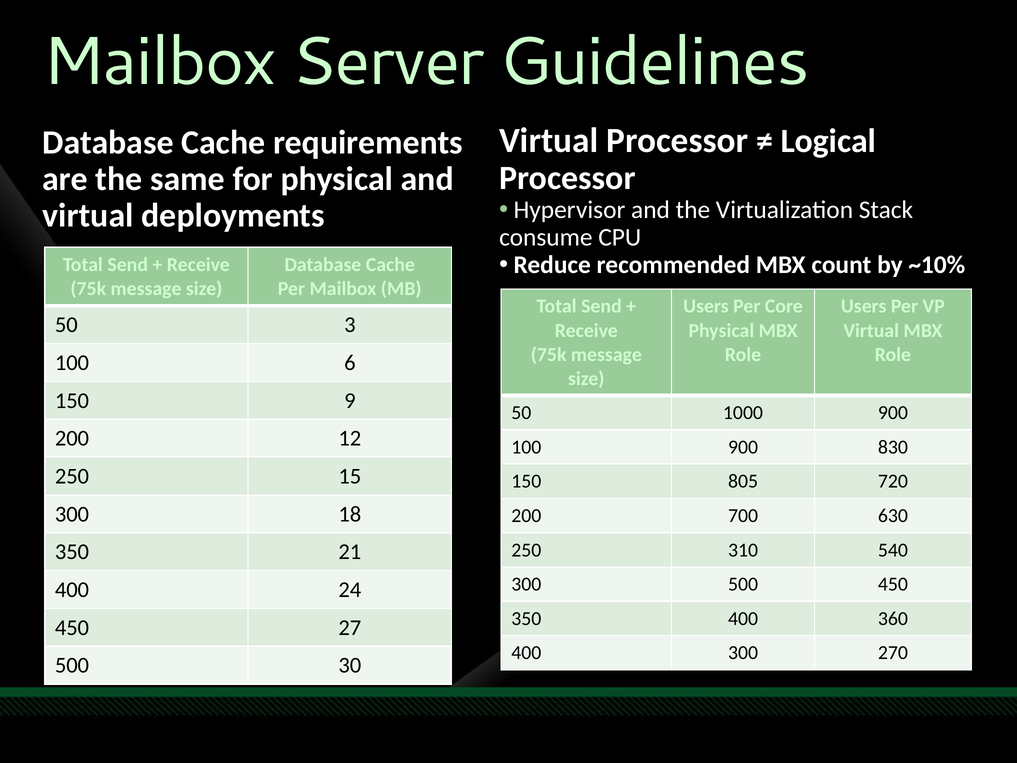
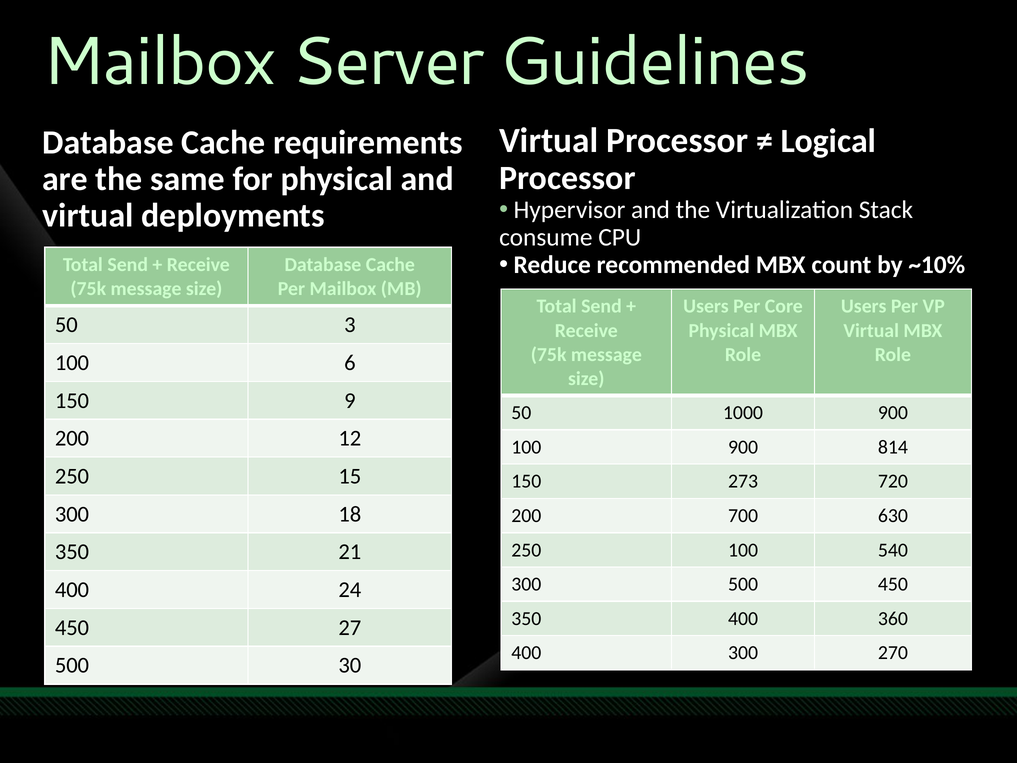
830: 830 -> 814 (893, 447)
805: 805 -> 273 (743, 481)
250 310: 310 -> 100 (743, 550)
